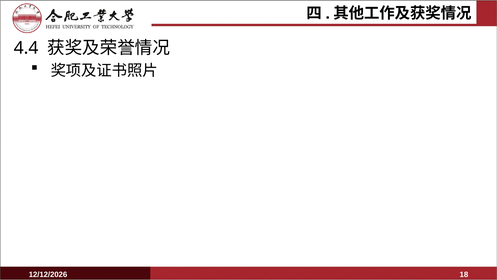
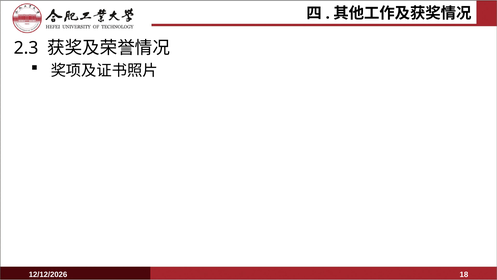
4.4: 4.4 -> 2.3 (26, 48)
